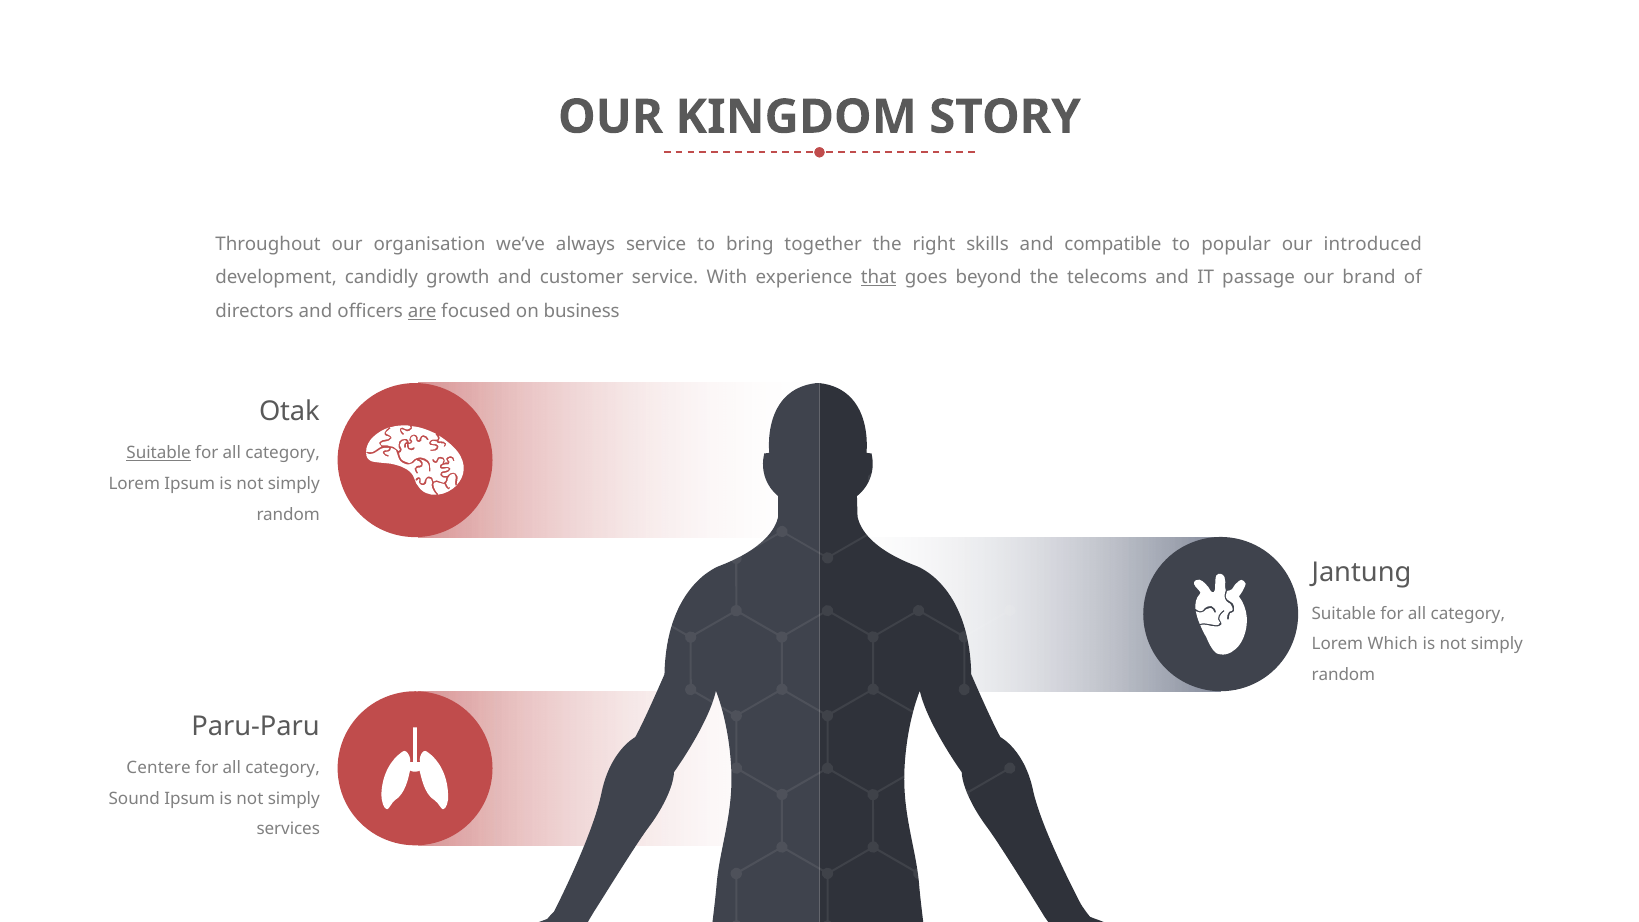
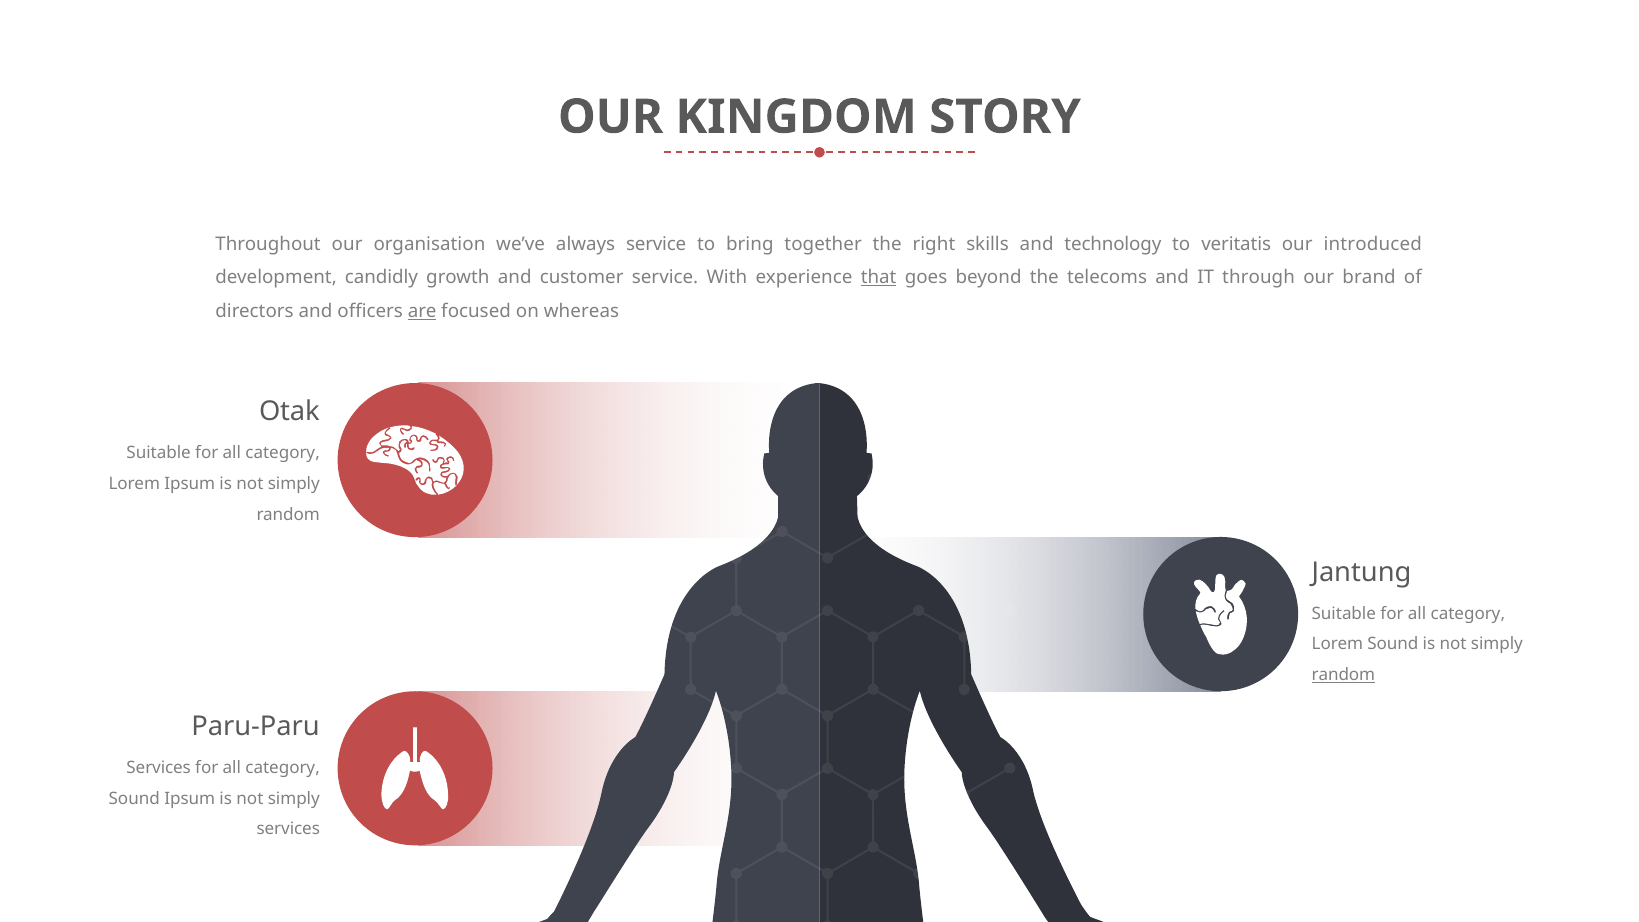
compatible: compatible -> technology (1113, 244)
popular: popular -> veritatis (1236, 244)
passage: passage -> through (1259, 278)
business: business -> whereas (581, 311)
Suitable underline: present -> none (159, 453)
Lorem Which: Which -> Sound (1393, 644)
random underline: none -> present (1343, 675)
Centere: Centere -> Services (159, 768)
